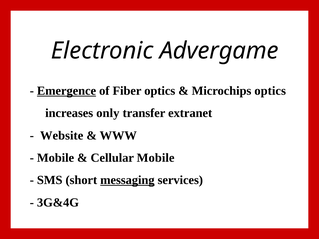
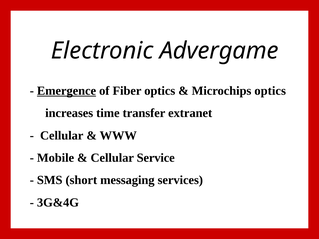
only: only -> time (108, 113)
Website: Website -> Cellular (62, 136)
Cellular Mobile: Mobile -> Service (156, 158)
messaging underline: present -> none (127, 180)
